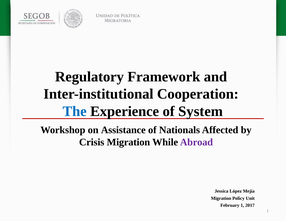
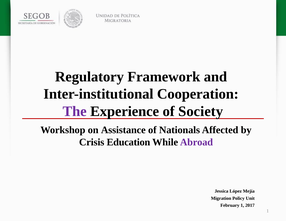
The colour: blue -> purple (75, 111)
System: System -> Society (201, 111)
Crisis Migration: Migration -> Education (128, 142)
